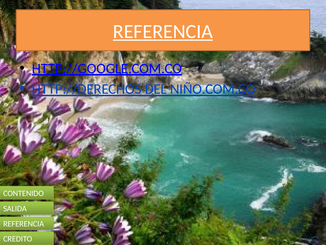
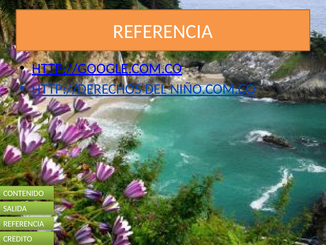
REFERENCIA underline: present -> none (163, 32)
